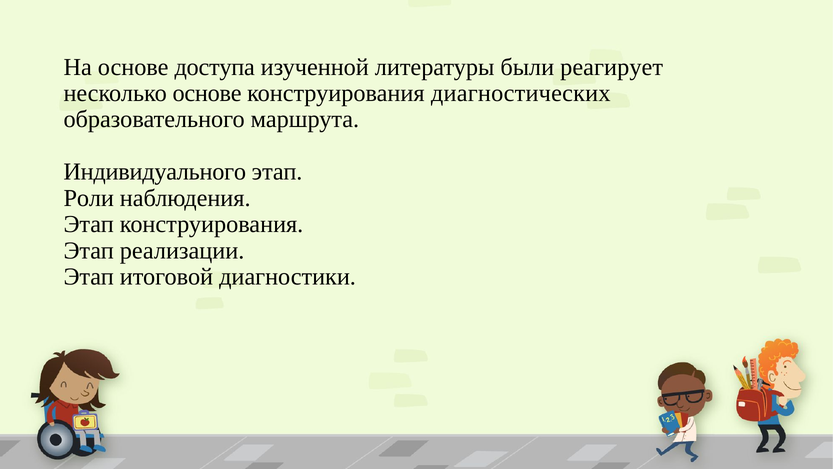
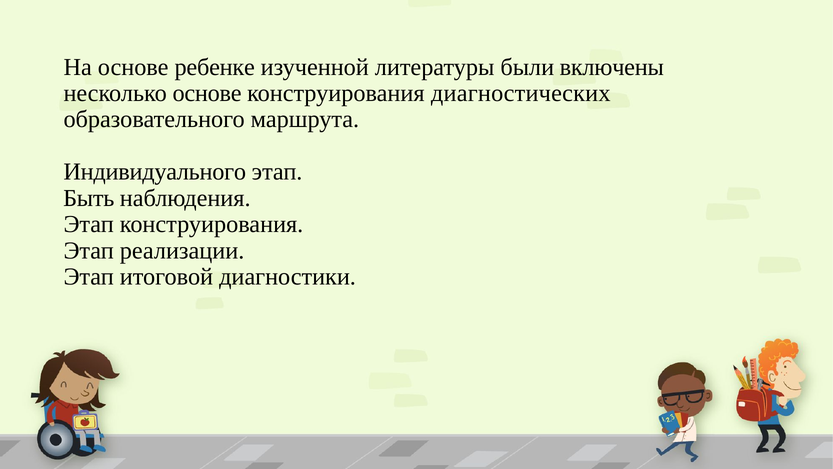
доступа: доступа -> ребенке (215, 67)
реагирует: реагирует -> включены (612, 67)
Роли: Роли -> Быть (89, 198)
